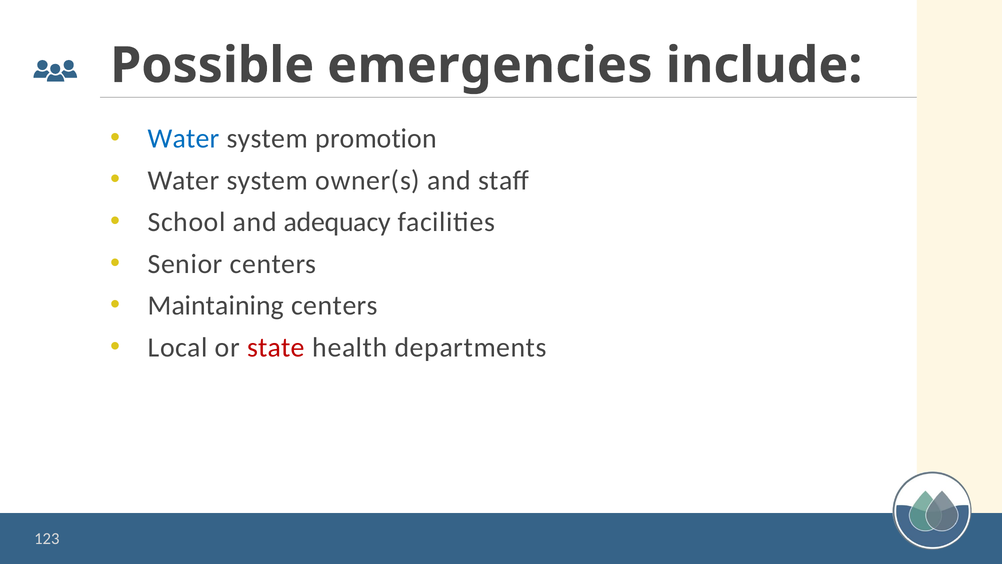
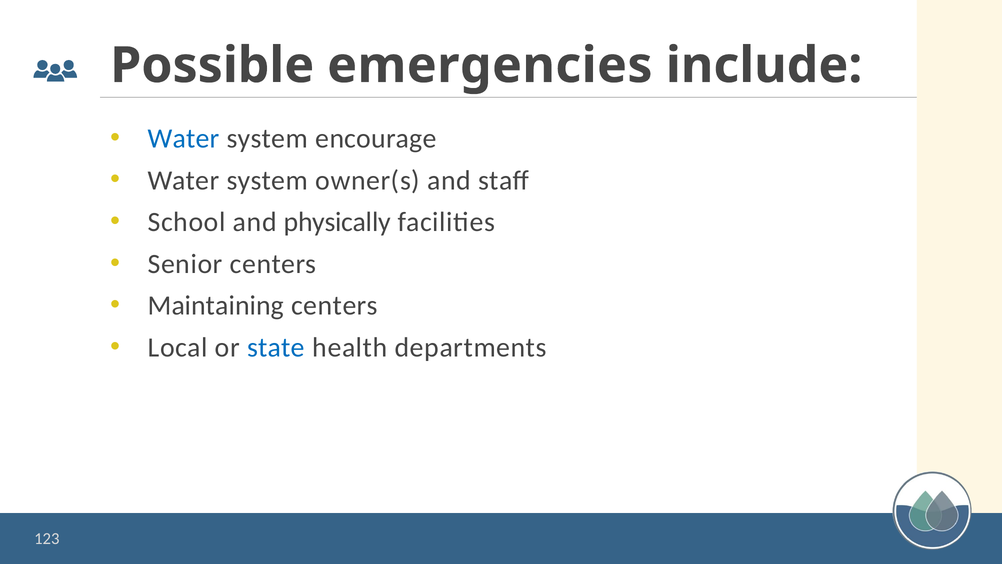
promotion: promotion -> encourage (376, 138)
adequacy: adequacy -> physically (337, 222)
state colour: red -> blue (276, 347)
